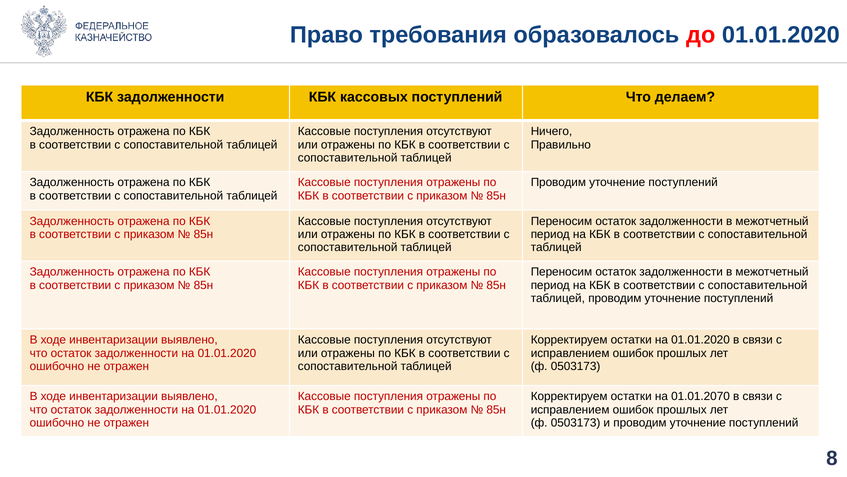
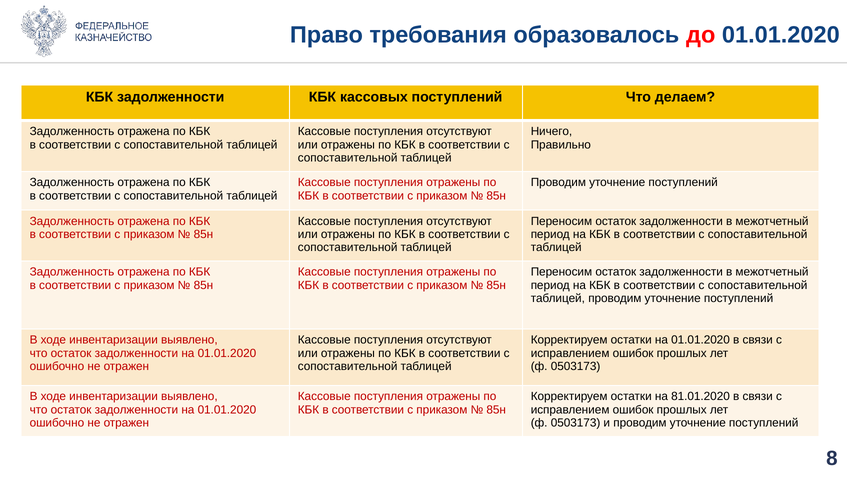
01.01.2070: 01.01.2070 -> 81.01.2020 (700, 396)
